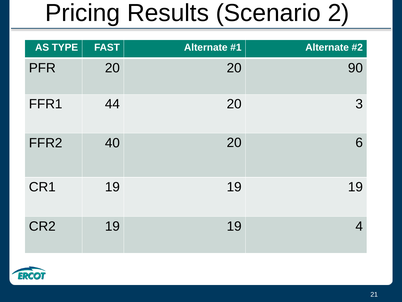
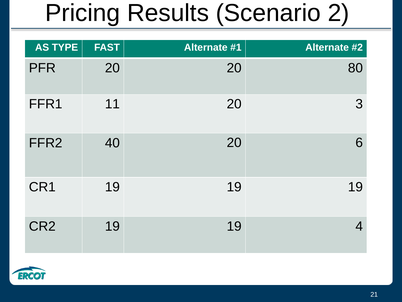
90: 90 -> 80 (355, 68)
44: 44 -> 11 (112, 104)
